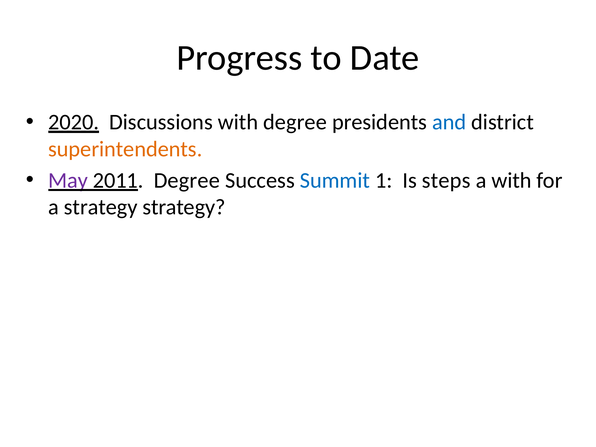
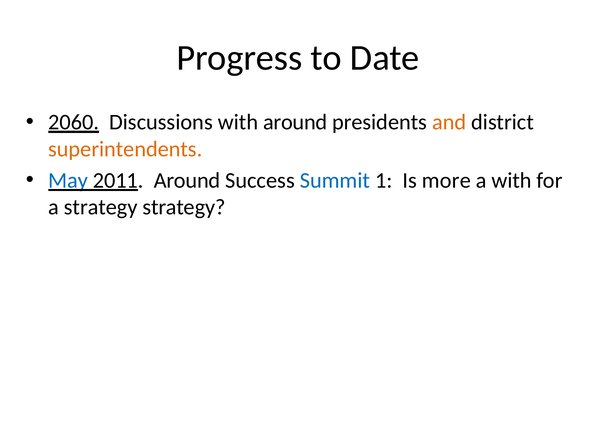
2020: 2020 -> 2060 (74, 122)
with degree: degree -> around (295, 122)
and colour: blue -> orange (449, 122)
May colour: purple -> blue (68, 180)
2011 Degree: Degree -> Around (187, 180)
steps: steps -> more (446, 180)
